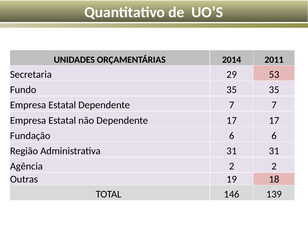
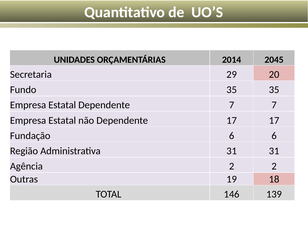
2011: 2011 -> 2045 (274, 60)
53: 53 -> 20 (274, 74)
